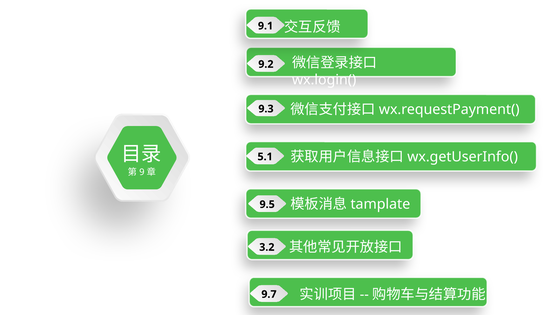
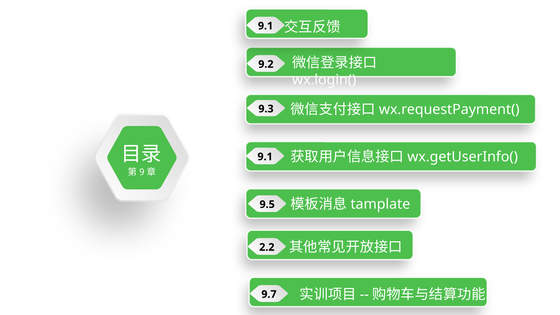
5.1: 5.1 -> 9.1 (265, 157)
3.2: 3.2 -> 2.2 (267, 247)
